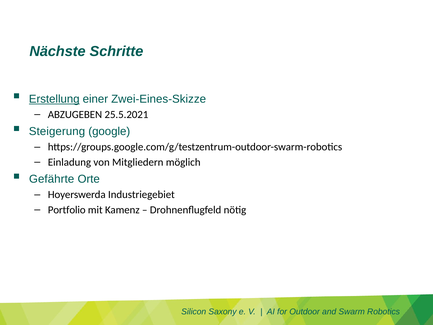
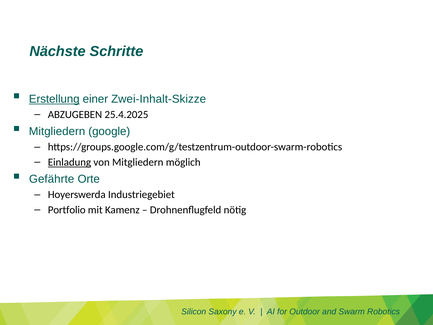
Zwei-Eines-Skizze: Zwei-Eines-Skizze -> Zwei-Inhalt-Skizze (159, 99)
25.5.2021: 25.5.2021 -> 25.4.2025 (126, 114)
Steigerung: Steigerung -> Mitgliedern (57, 131)
Einladung underline: none -> present (69, 162)
